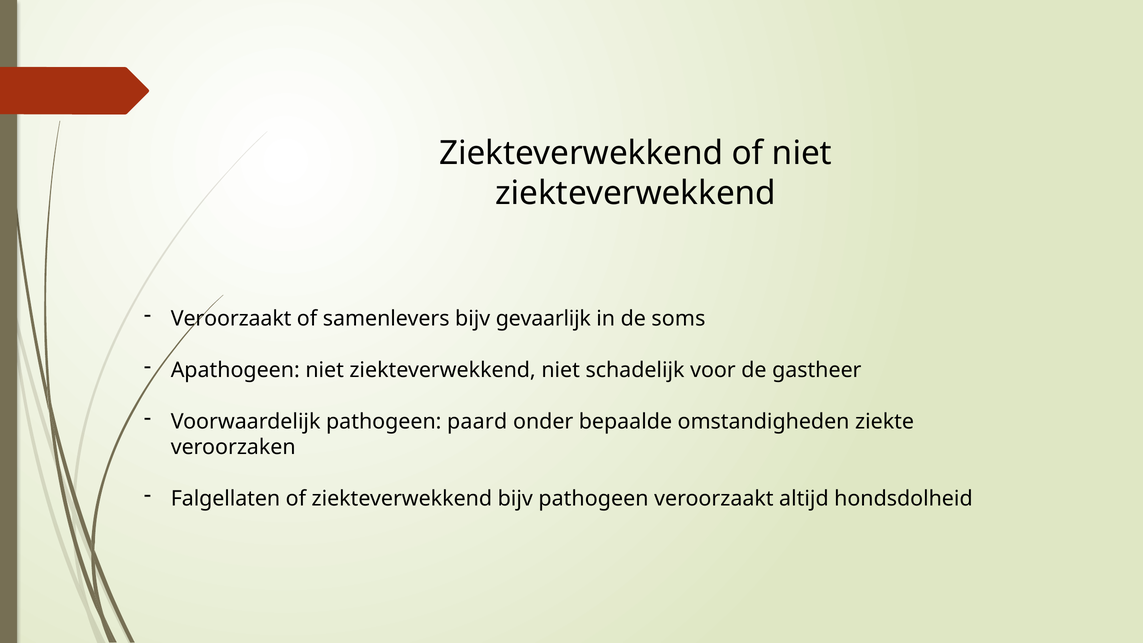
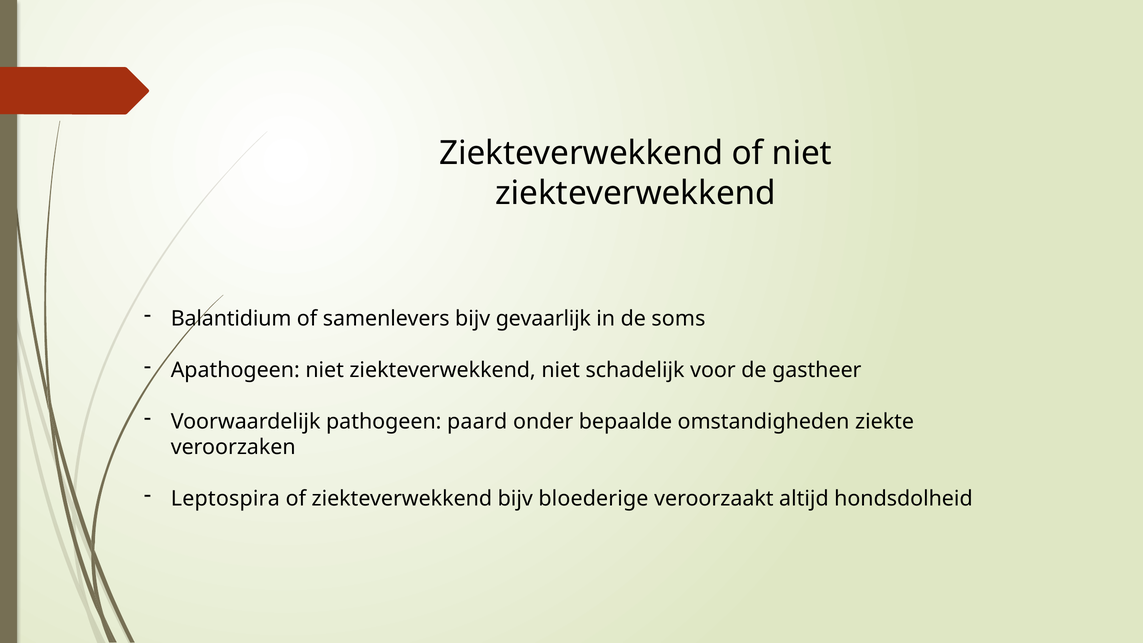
Veroorzaakt: Veroorzaakt -> Balantidium (231, 319)
Falgellaten: Falgellaten -> Leptospira (225, 499)
bijv pathogeen: pathogeen -> bloederige (593, 499)
